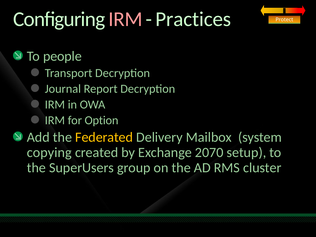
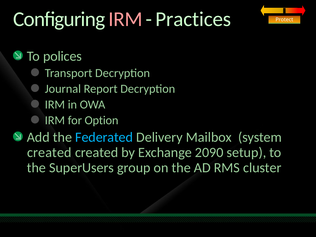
people: people -> polices (62, 56)
Federated colour: yellow -> light blue (104, 137)
copying: copying -> created (49, 152)
2070: 2070 -> 2090 (209, 152)
